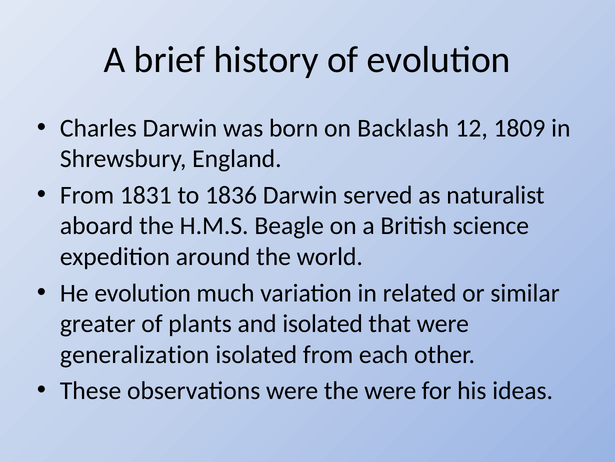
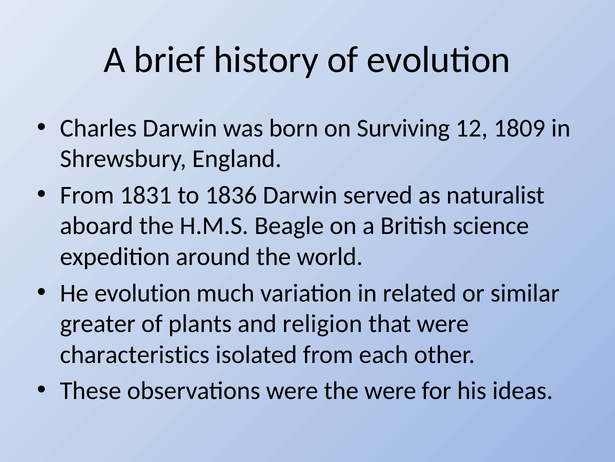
Backlash: Backlash -> Surviving (403, 128)
and isolated: isolated -> religion (322, 323)
generalization: generalization -> characteristics (135, 354)
